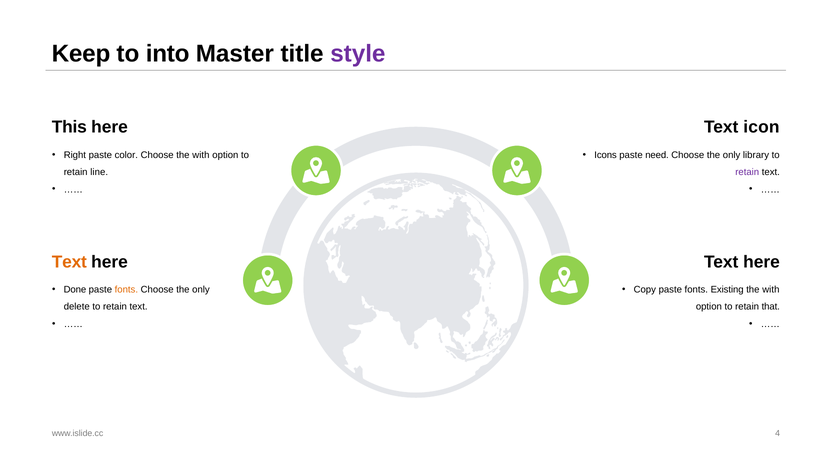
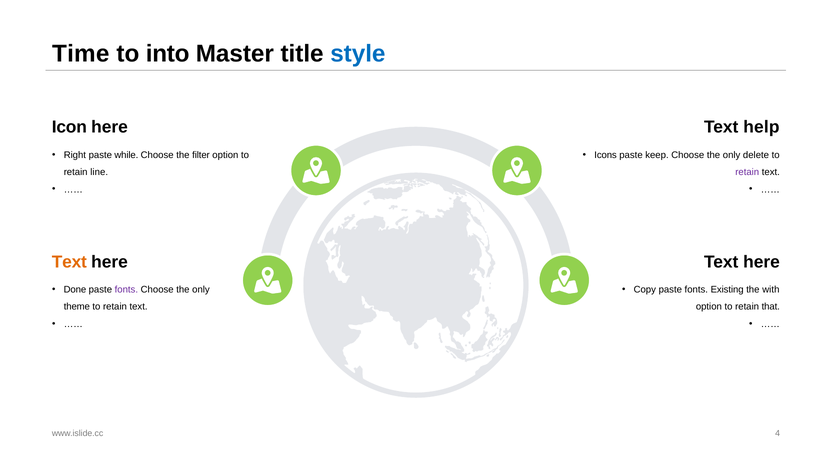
Keep: Keep -> Time (81, 54)
style colour: purple -> blue (358, 54)
This: This -> Icon (69, 127)
icon: icon -> help (761, 127)
color: color -> while (126, 155)
Choose the with: with -> filter (201, 155)
need: need -> keep (657, 155)
library: library -> delete (756, 155)
fonts colour: orange -> purple (126, 290)
delete: delete -> theme (77, 307)
